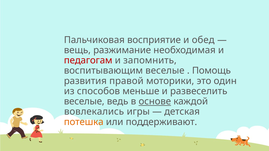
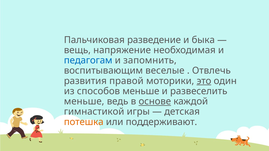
восприятие: восприятие -> разведение (154, 40)
обед: обед -> быка (203, 40)
разжимание: разжимание -> напряжение (122, 50)
педагогам colour: red -> blue (88, 61)
Помощь: Помощь -> Отвлечь (211, 71)
это underline: none -> present (204, 81)
веселые: веселые -> меньше (84, 102)
вовлекались: вовлекались -> гимнастикой (94, 112)
